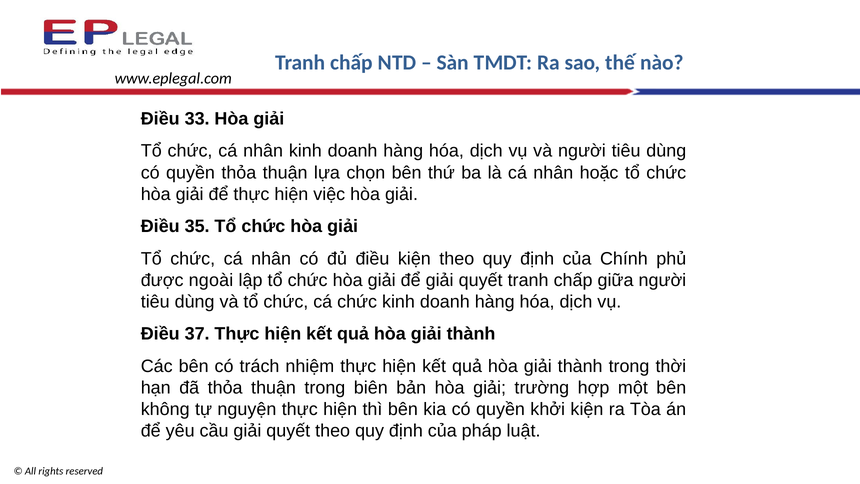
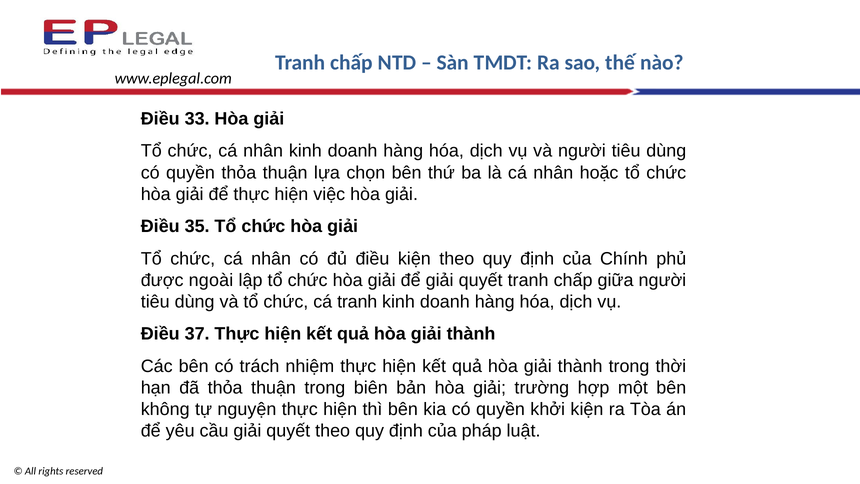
cá chức: chức -> tranh (357, 302)
